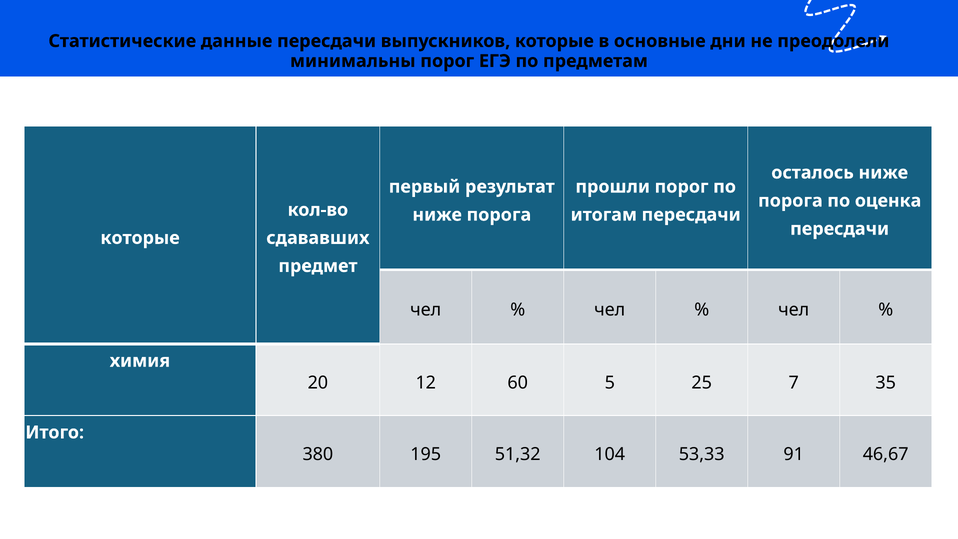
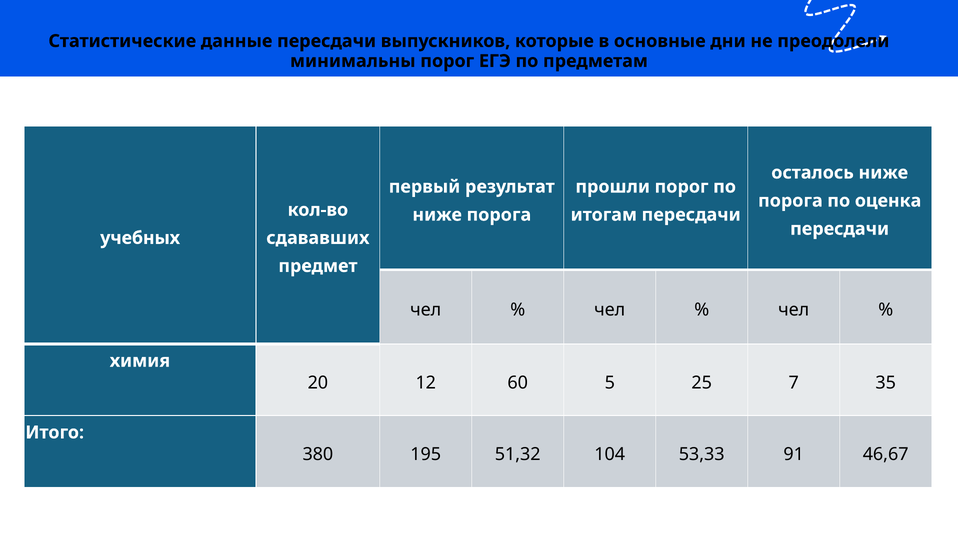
которые: которые -> учебных (140, 238)
